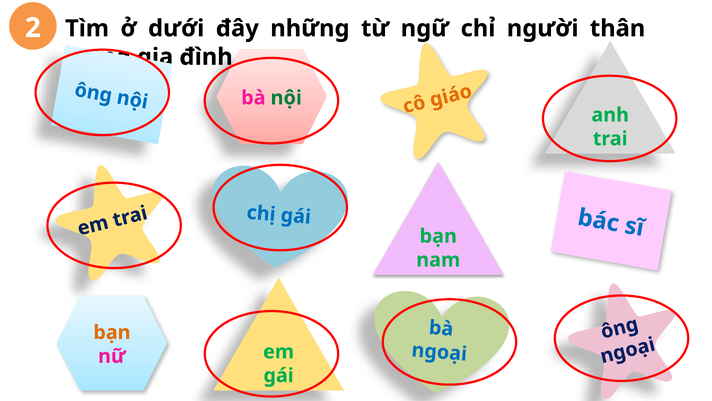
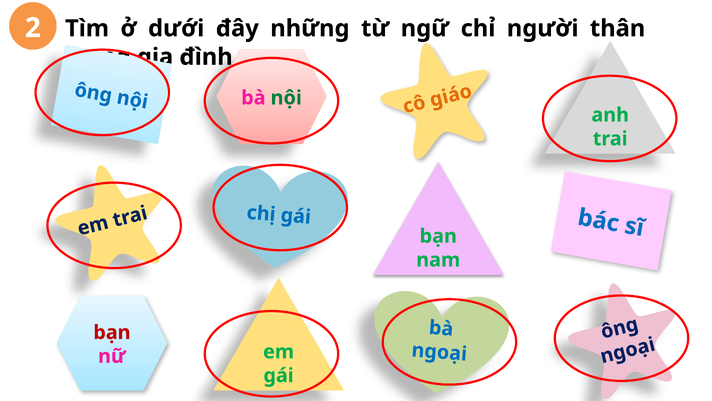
bạn colour: orange -> red (112, 332)
